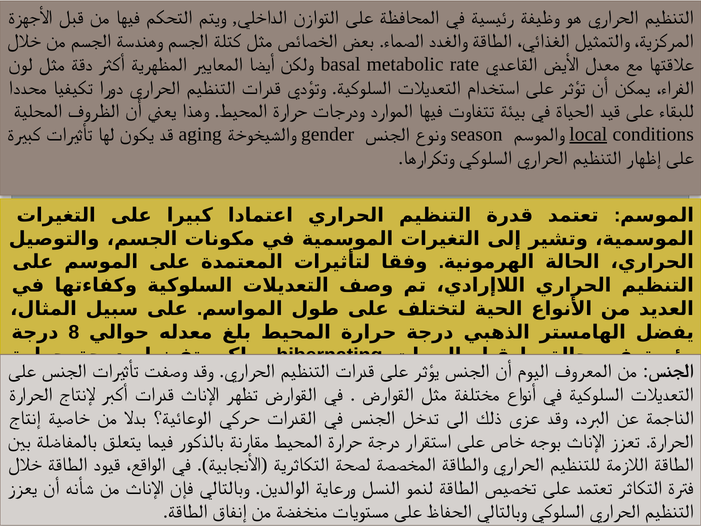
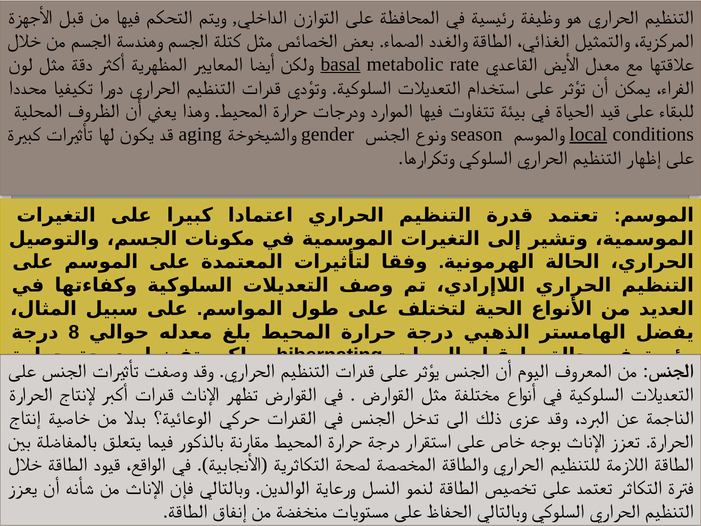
basal underline: none -> present (340, 64)
